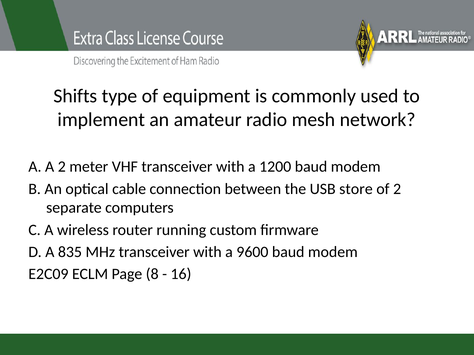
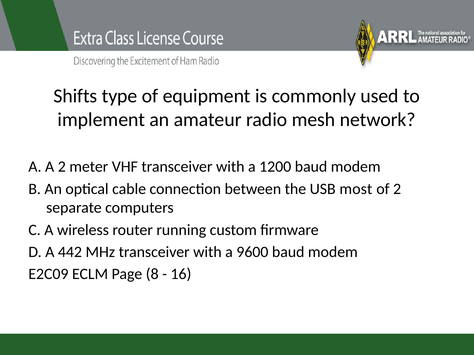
store: store -> most (356, 189)
835: 835 -> 442 (70, 252)
